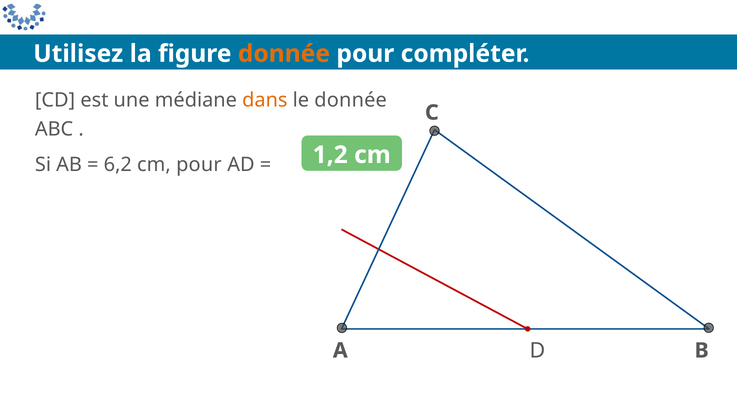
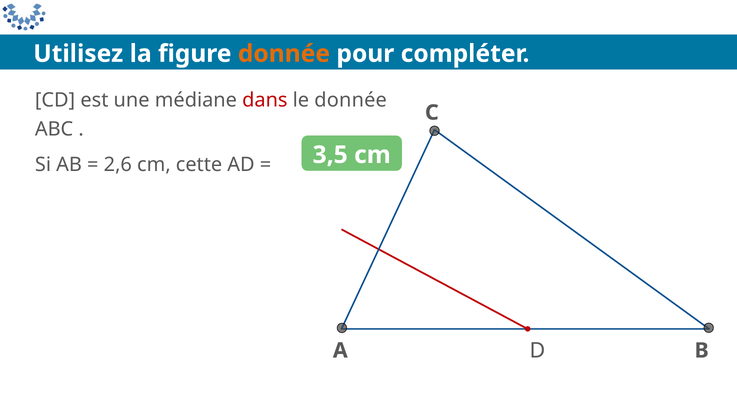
dans colour: orange -> red (265, 100)
1,2: 1,2 -> 3,5 (330, 155)
6,2: 6,2 -> 2,6 (118, 165)
cm pour: pour -> cette (199, 165)
